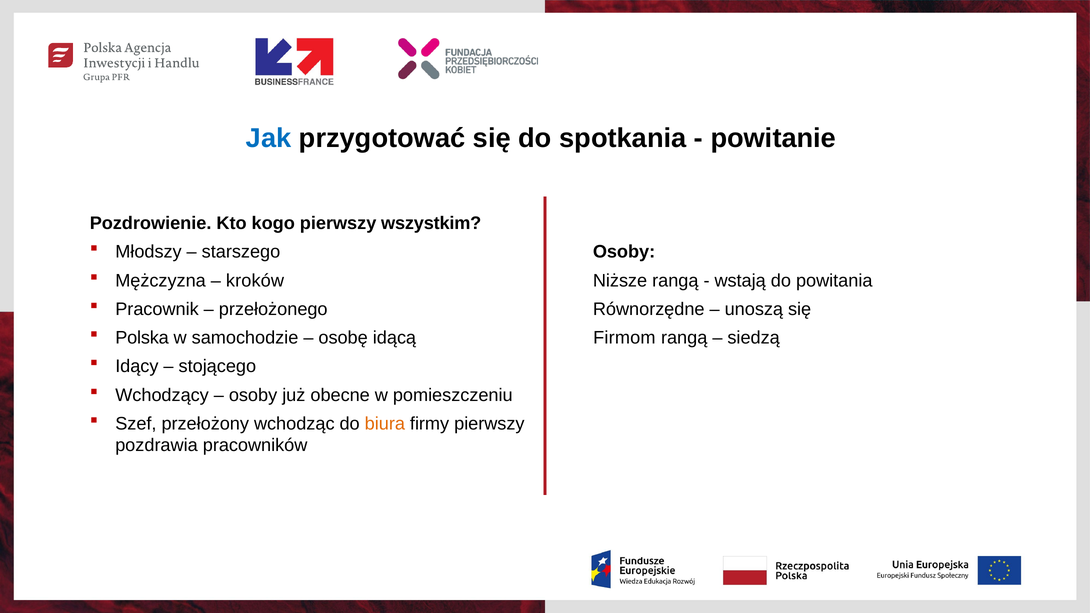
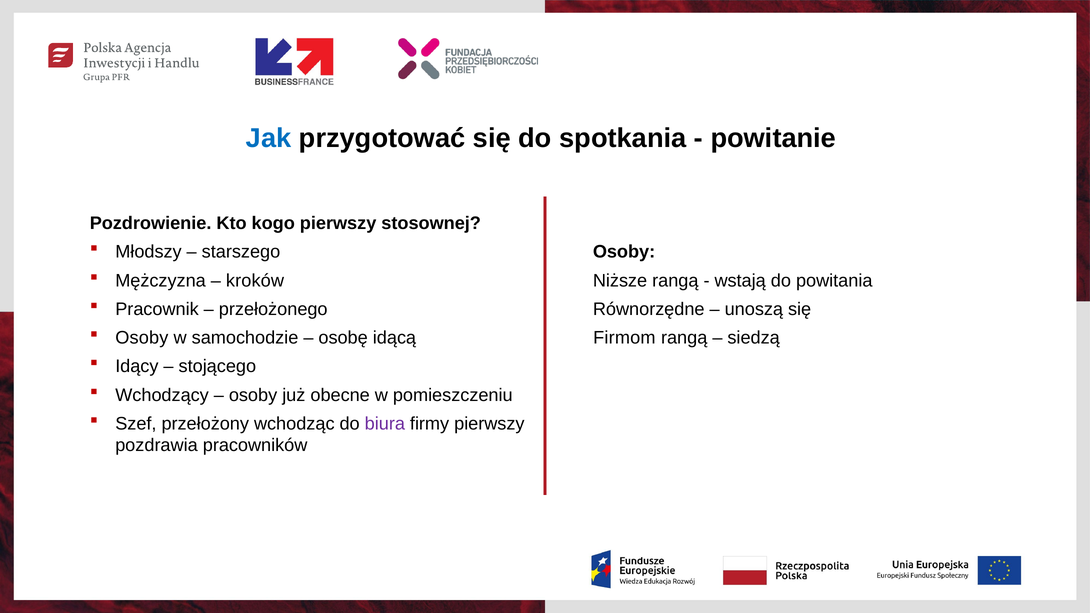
wszystkim: wszystkim -> stosownej (431, 223)
Polska: Polska -> Osoby (142, 338)
biura colour: orange -> purple (385, 424)
